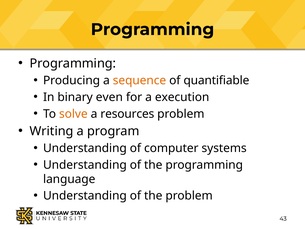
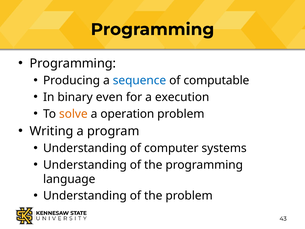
sequence colour: orange -> blue (139, 80)
quantifiable: quantifiable -> computable (216, 80)
resources: resources -> operation (127, 114)
